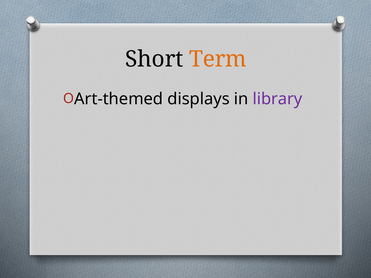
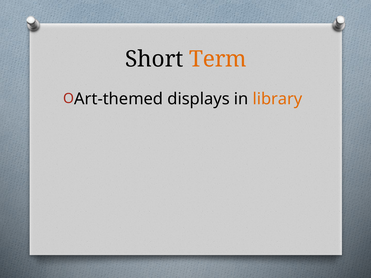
library colour: purple -> orange (278, 99)
